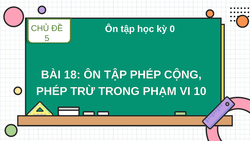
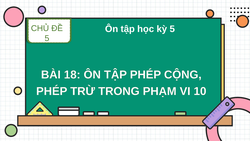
kỳ 0: 0 -> 5 (172, 29)
